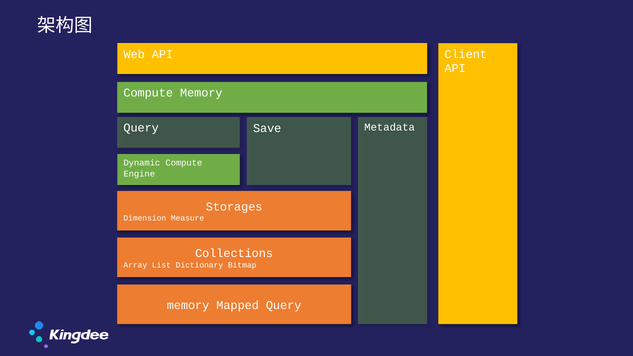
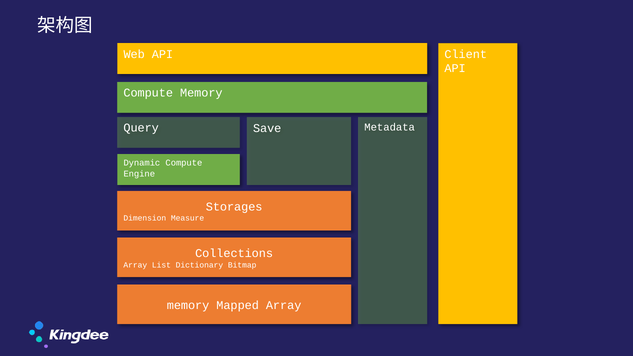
Mapped Query: Query -> Array (284, 305)
